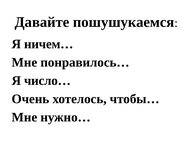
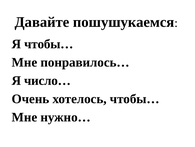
Я ничем…: ничем… -> чтобы… (49, 44)
